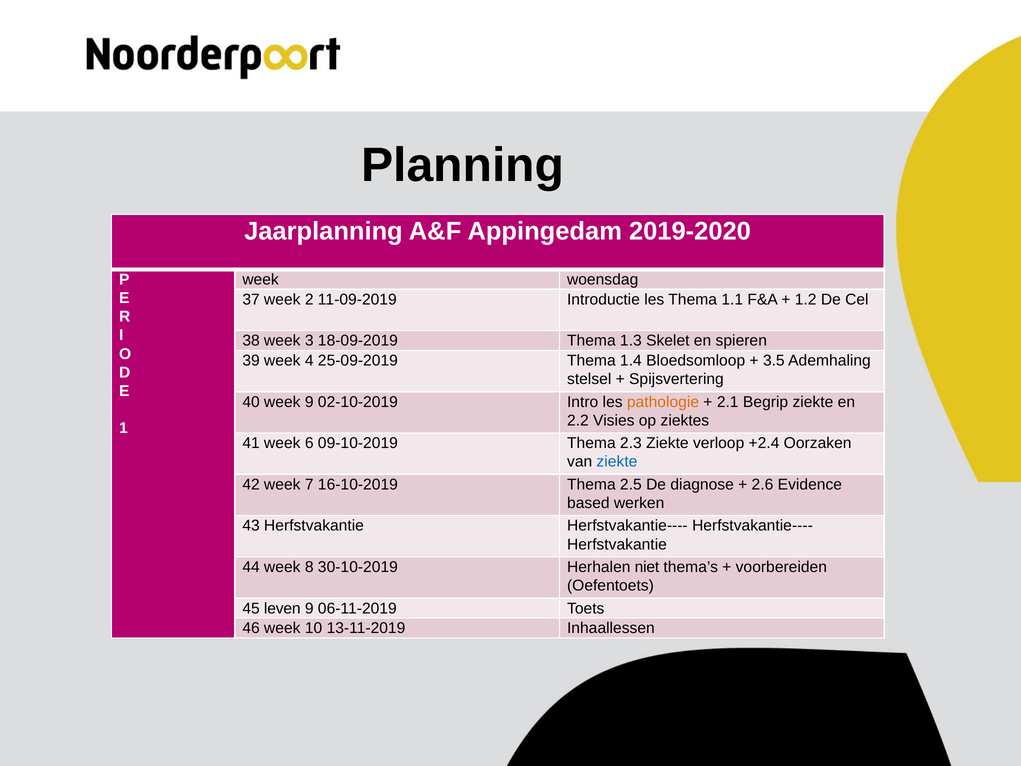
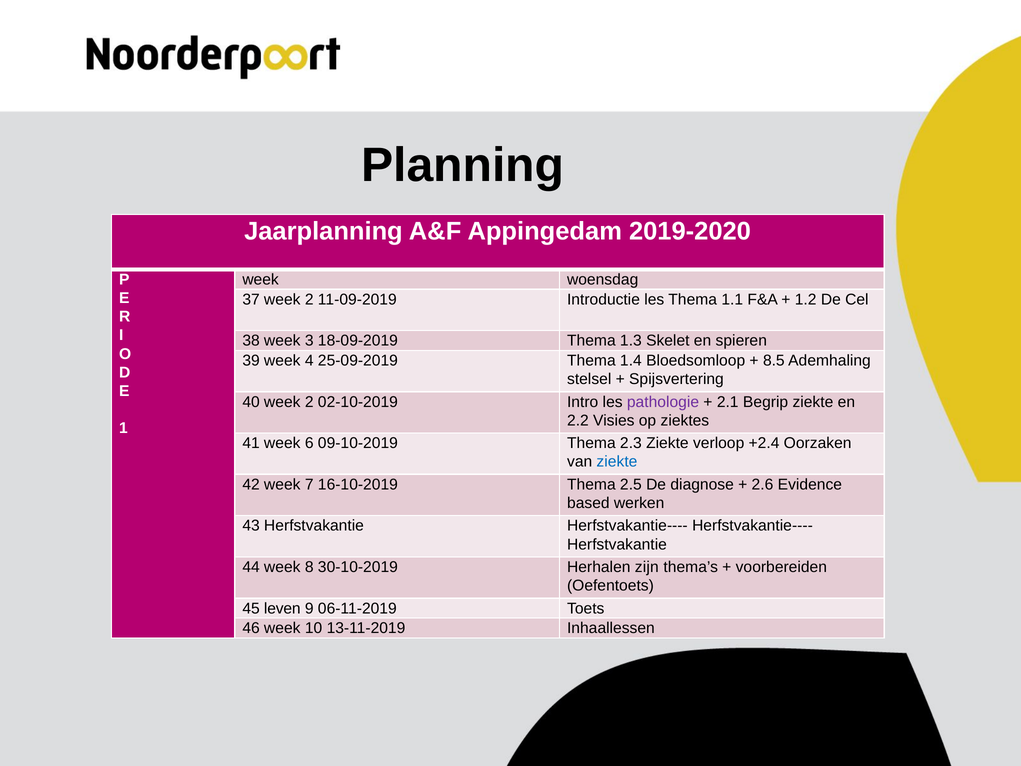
3.5: 3.5 -> 8.5 (774, 360)
40 week 9: 9 -> 2 (309, 402)
pathologie colour: orange -> purple (663, 402)
niet: niet -> zijn (647, 567)
